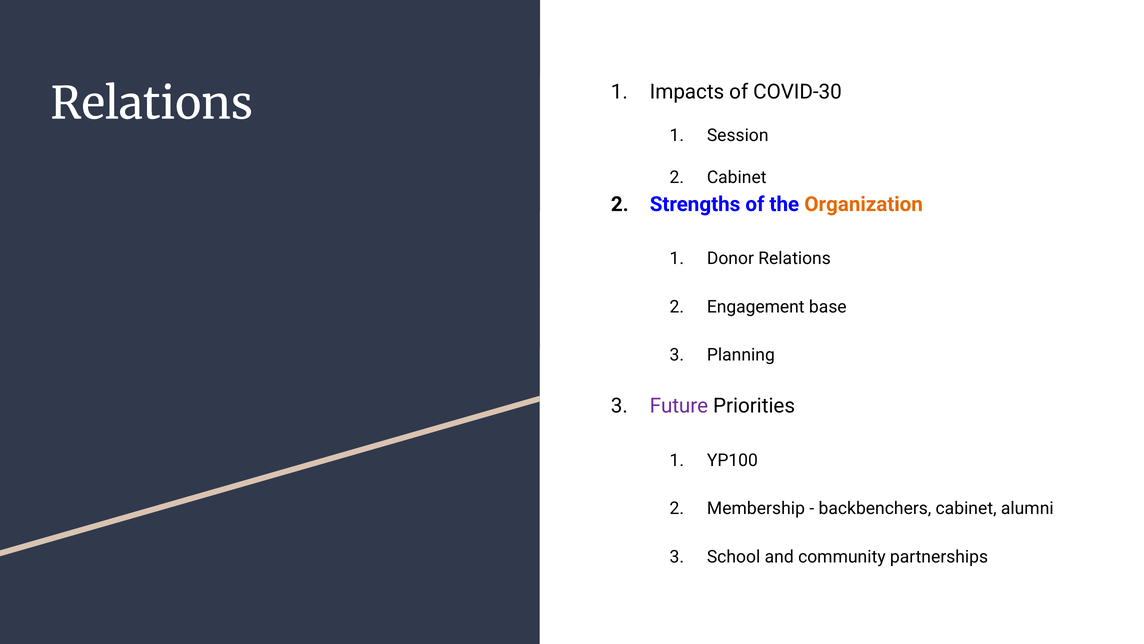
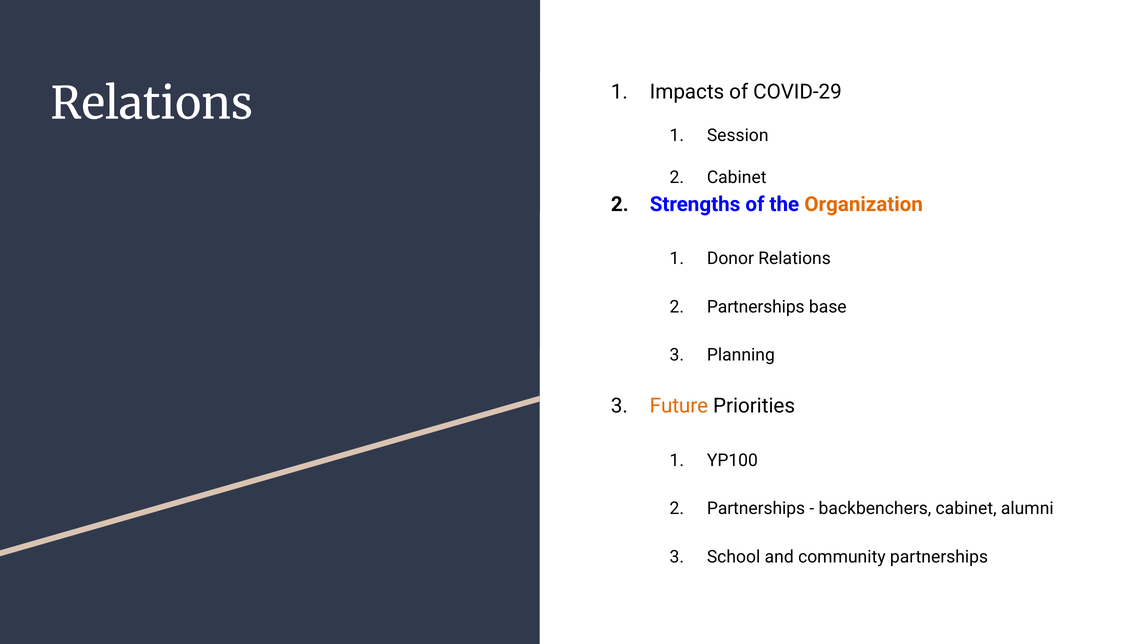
COVID-30: COVID-30 -> COVID-29 (798, 92)
Engagement: Engagement -> Partnerships (756, 307)
Future colour: purple -> orange (679, 406)
Membership: Membership -> Partnerships (756, 508)
